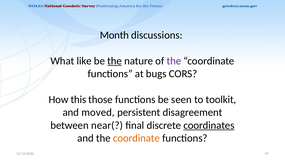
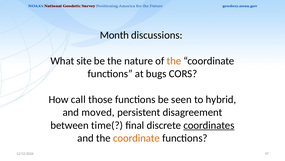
like: like -> site (84, 61)
the underline: present -> none (115, 61)
the colour: purple -> orange (174, 61)
this: this -> call (78, 99)
toolkit: toolkit -> hybrid (221, 99)
near(: near( -> time( (107, 125)
